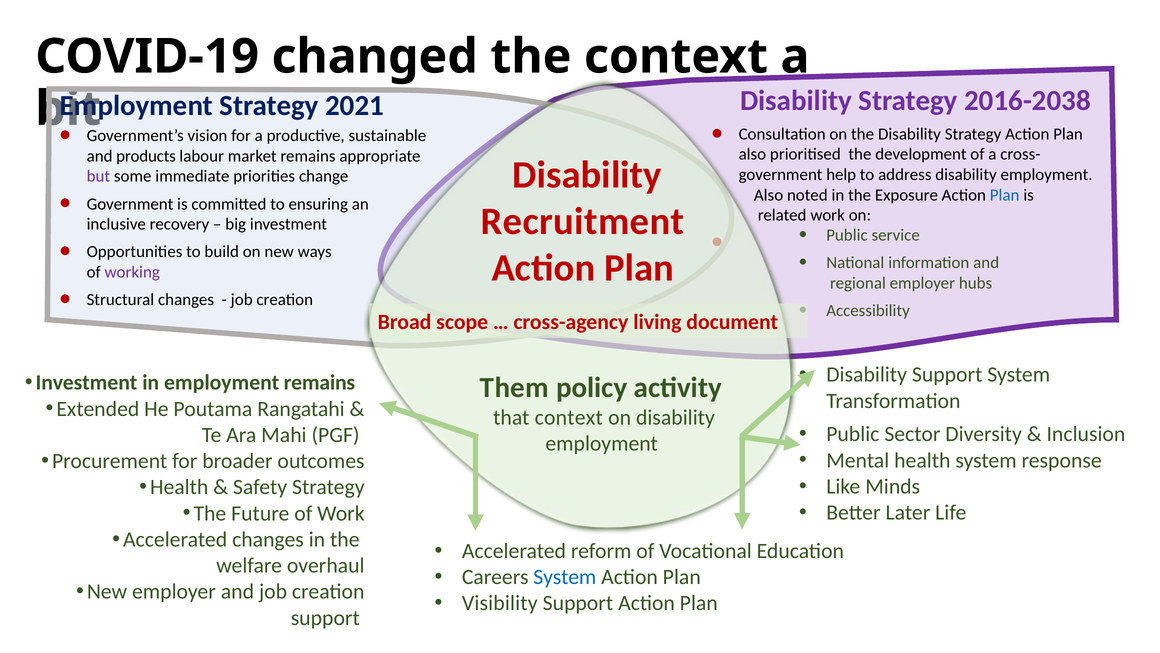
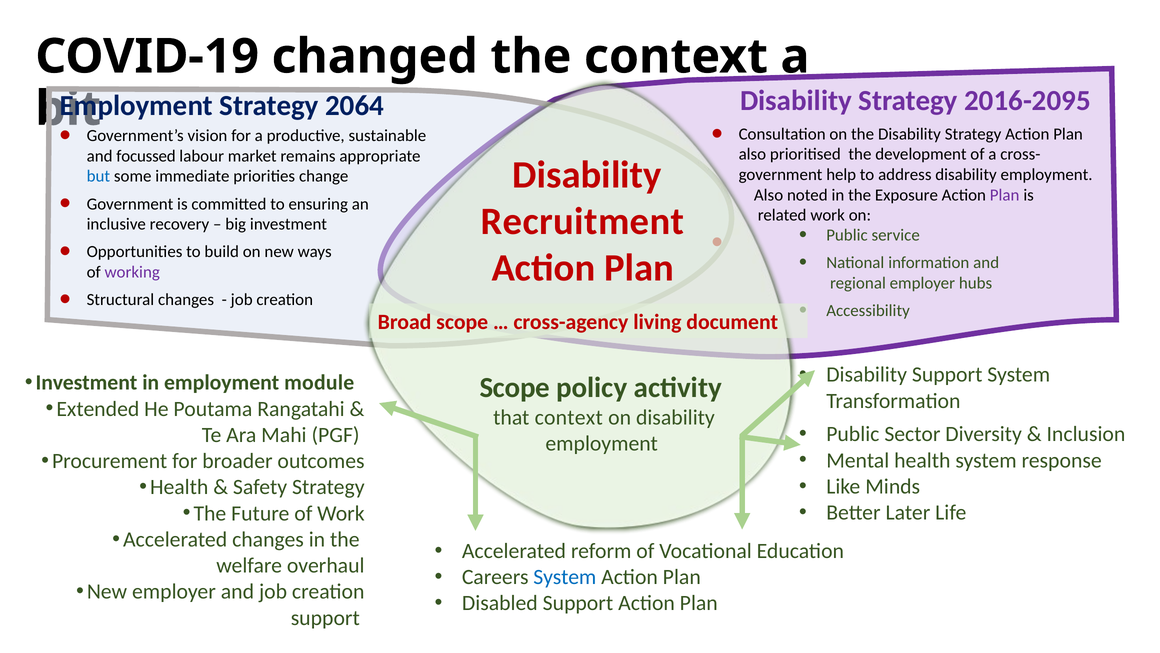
2021: 2021 -> 2064 (354, 106)
2016-2038: 2016-2038 -> 2016-2095 (1027, 100)
products: products -> focussed (146, 156)
but colour: purple -> blue (98, 176)
Plan colour: blue -> purple (1005, 195)
employment remains: remains -> module (319, 382)
Them: Them -> Scope (515, 387)
Visibility: Visibility -> Disabled (500, 603)
